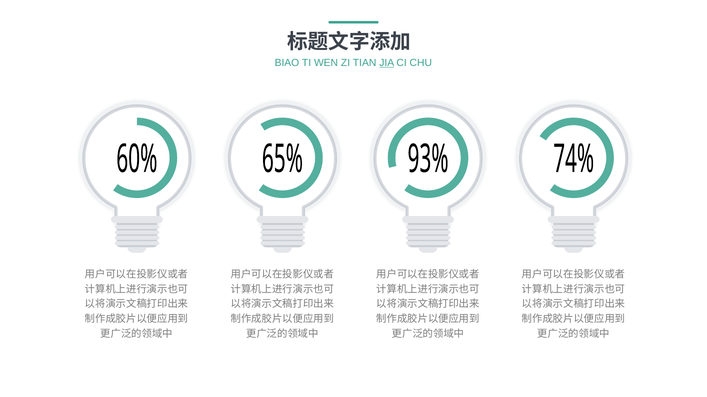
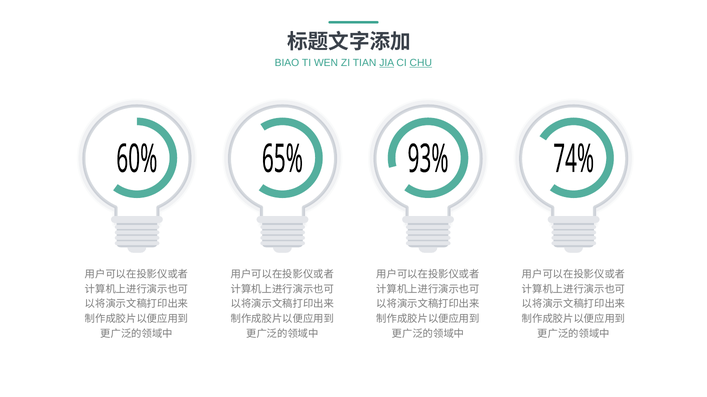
CHU underline: none -> present (421, 63)
